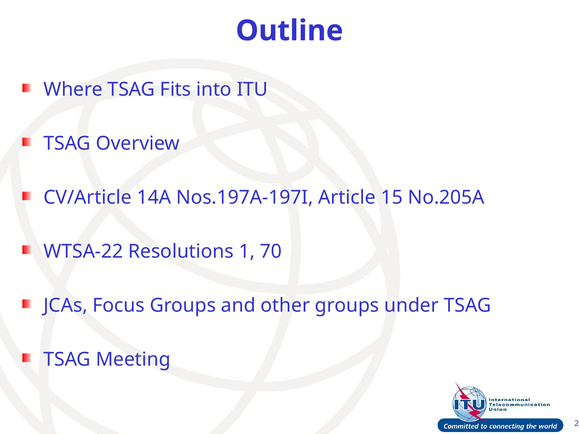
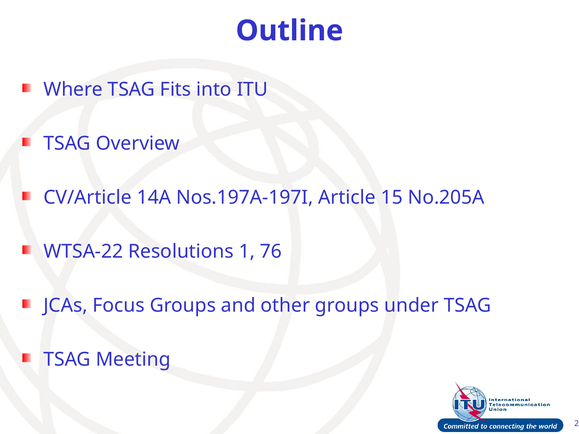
70: 70 -> 76 (271, 252)
